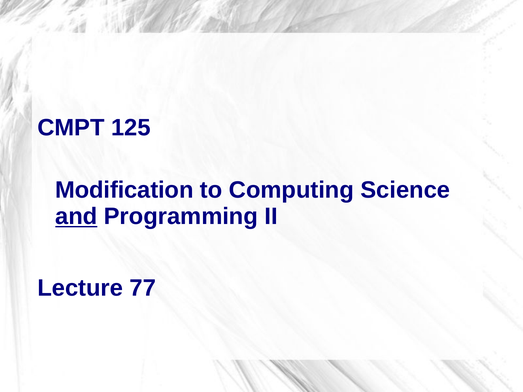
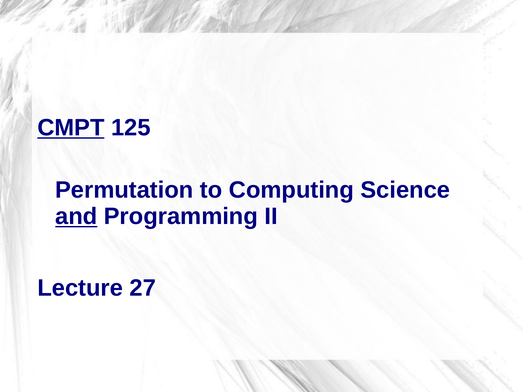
CMPT underline: none -> present (71, 128)
Modification: Modification -> Permutation (124, 190)
77: 77 -> 27 (143, 288)
